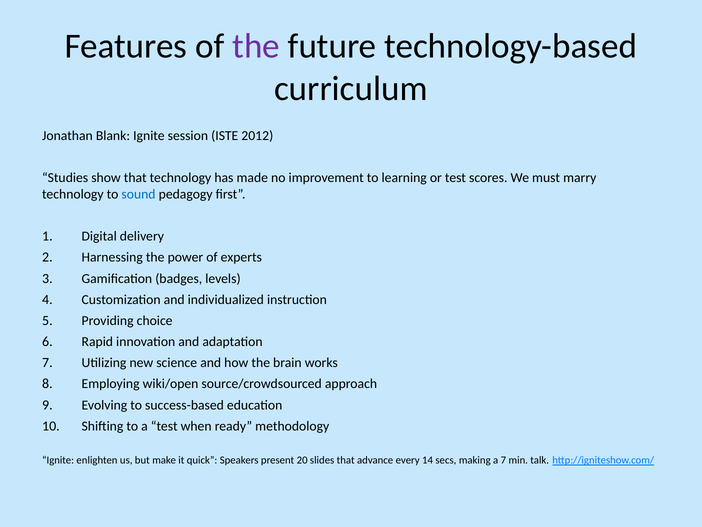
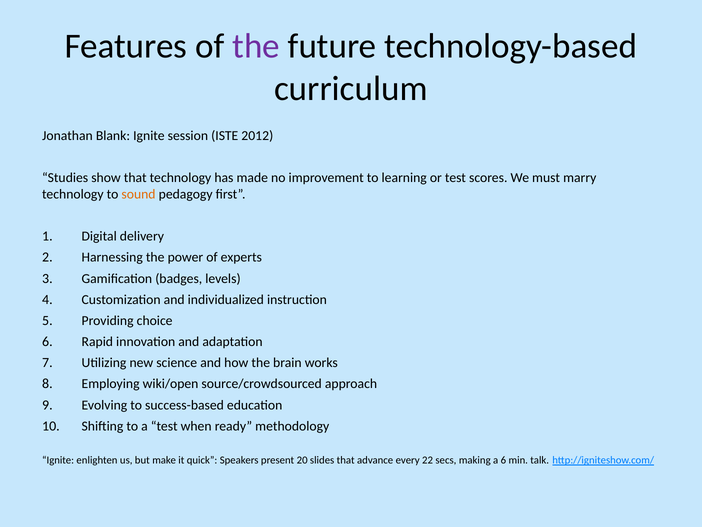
sound colour: blue -> orange (138, 194)
14: 14 -> 22 (428, 460)
a 7: 7 -> 6 (503, 460)
